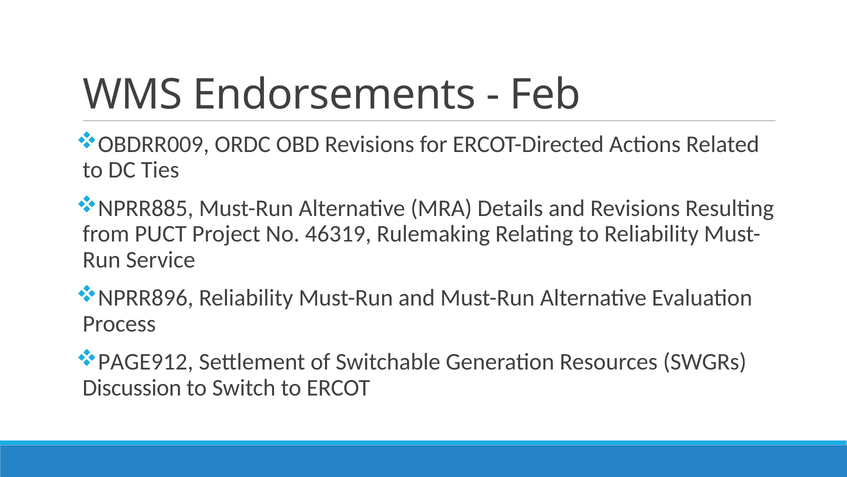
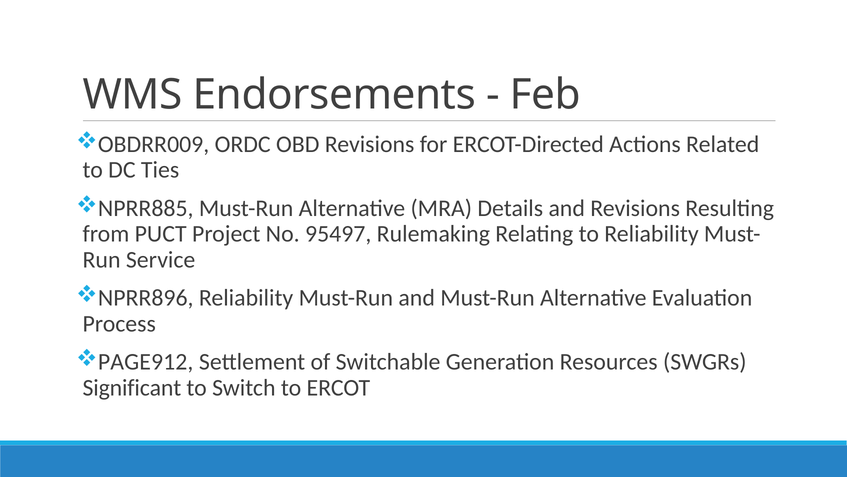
46319: 46319 -> 95497 (338, 234)
Discussion: Discussion -> Significant (132, 387)
